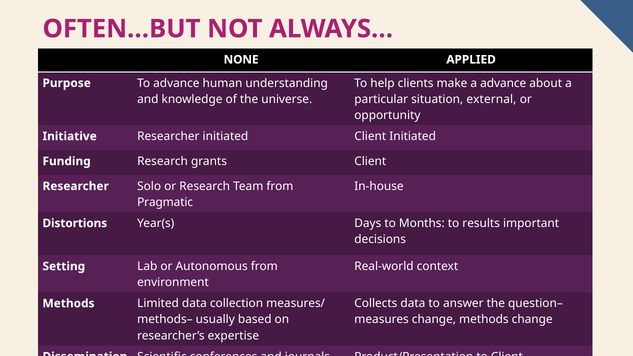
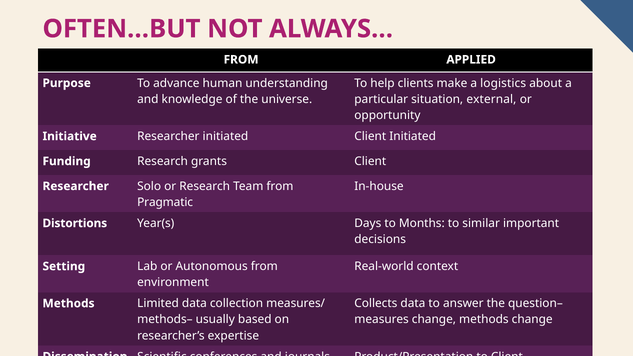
NONE: NONE -> FROM (241, 60)
a advance: advance -> logistics (503, 83)
results: results -> similar (481, 223)
